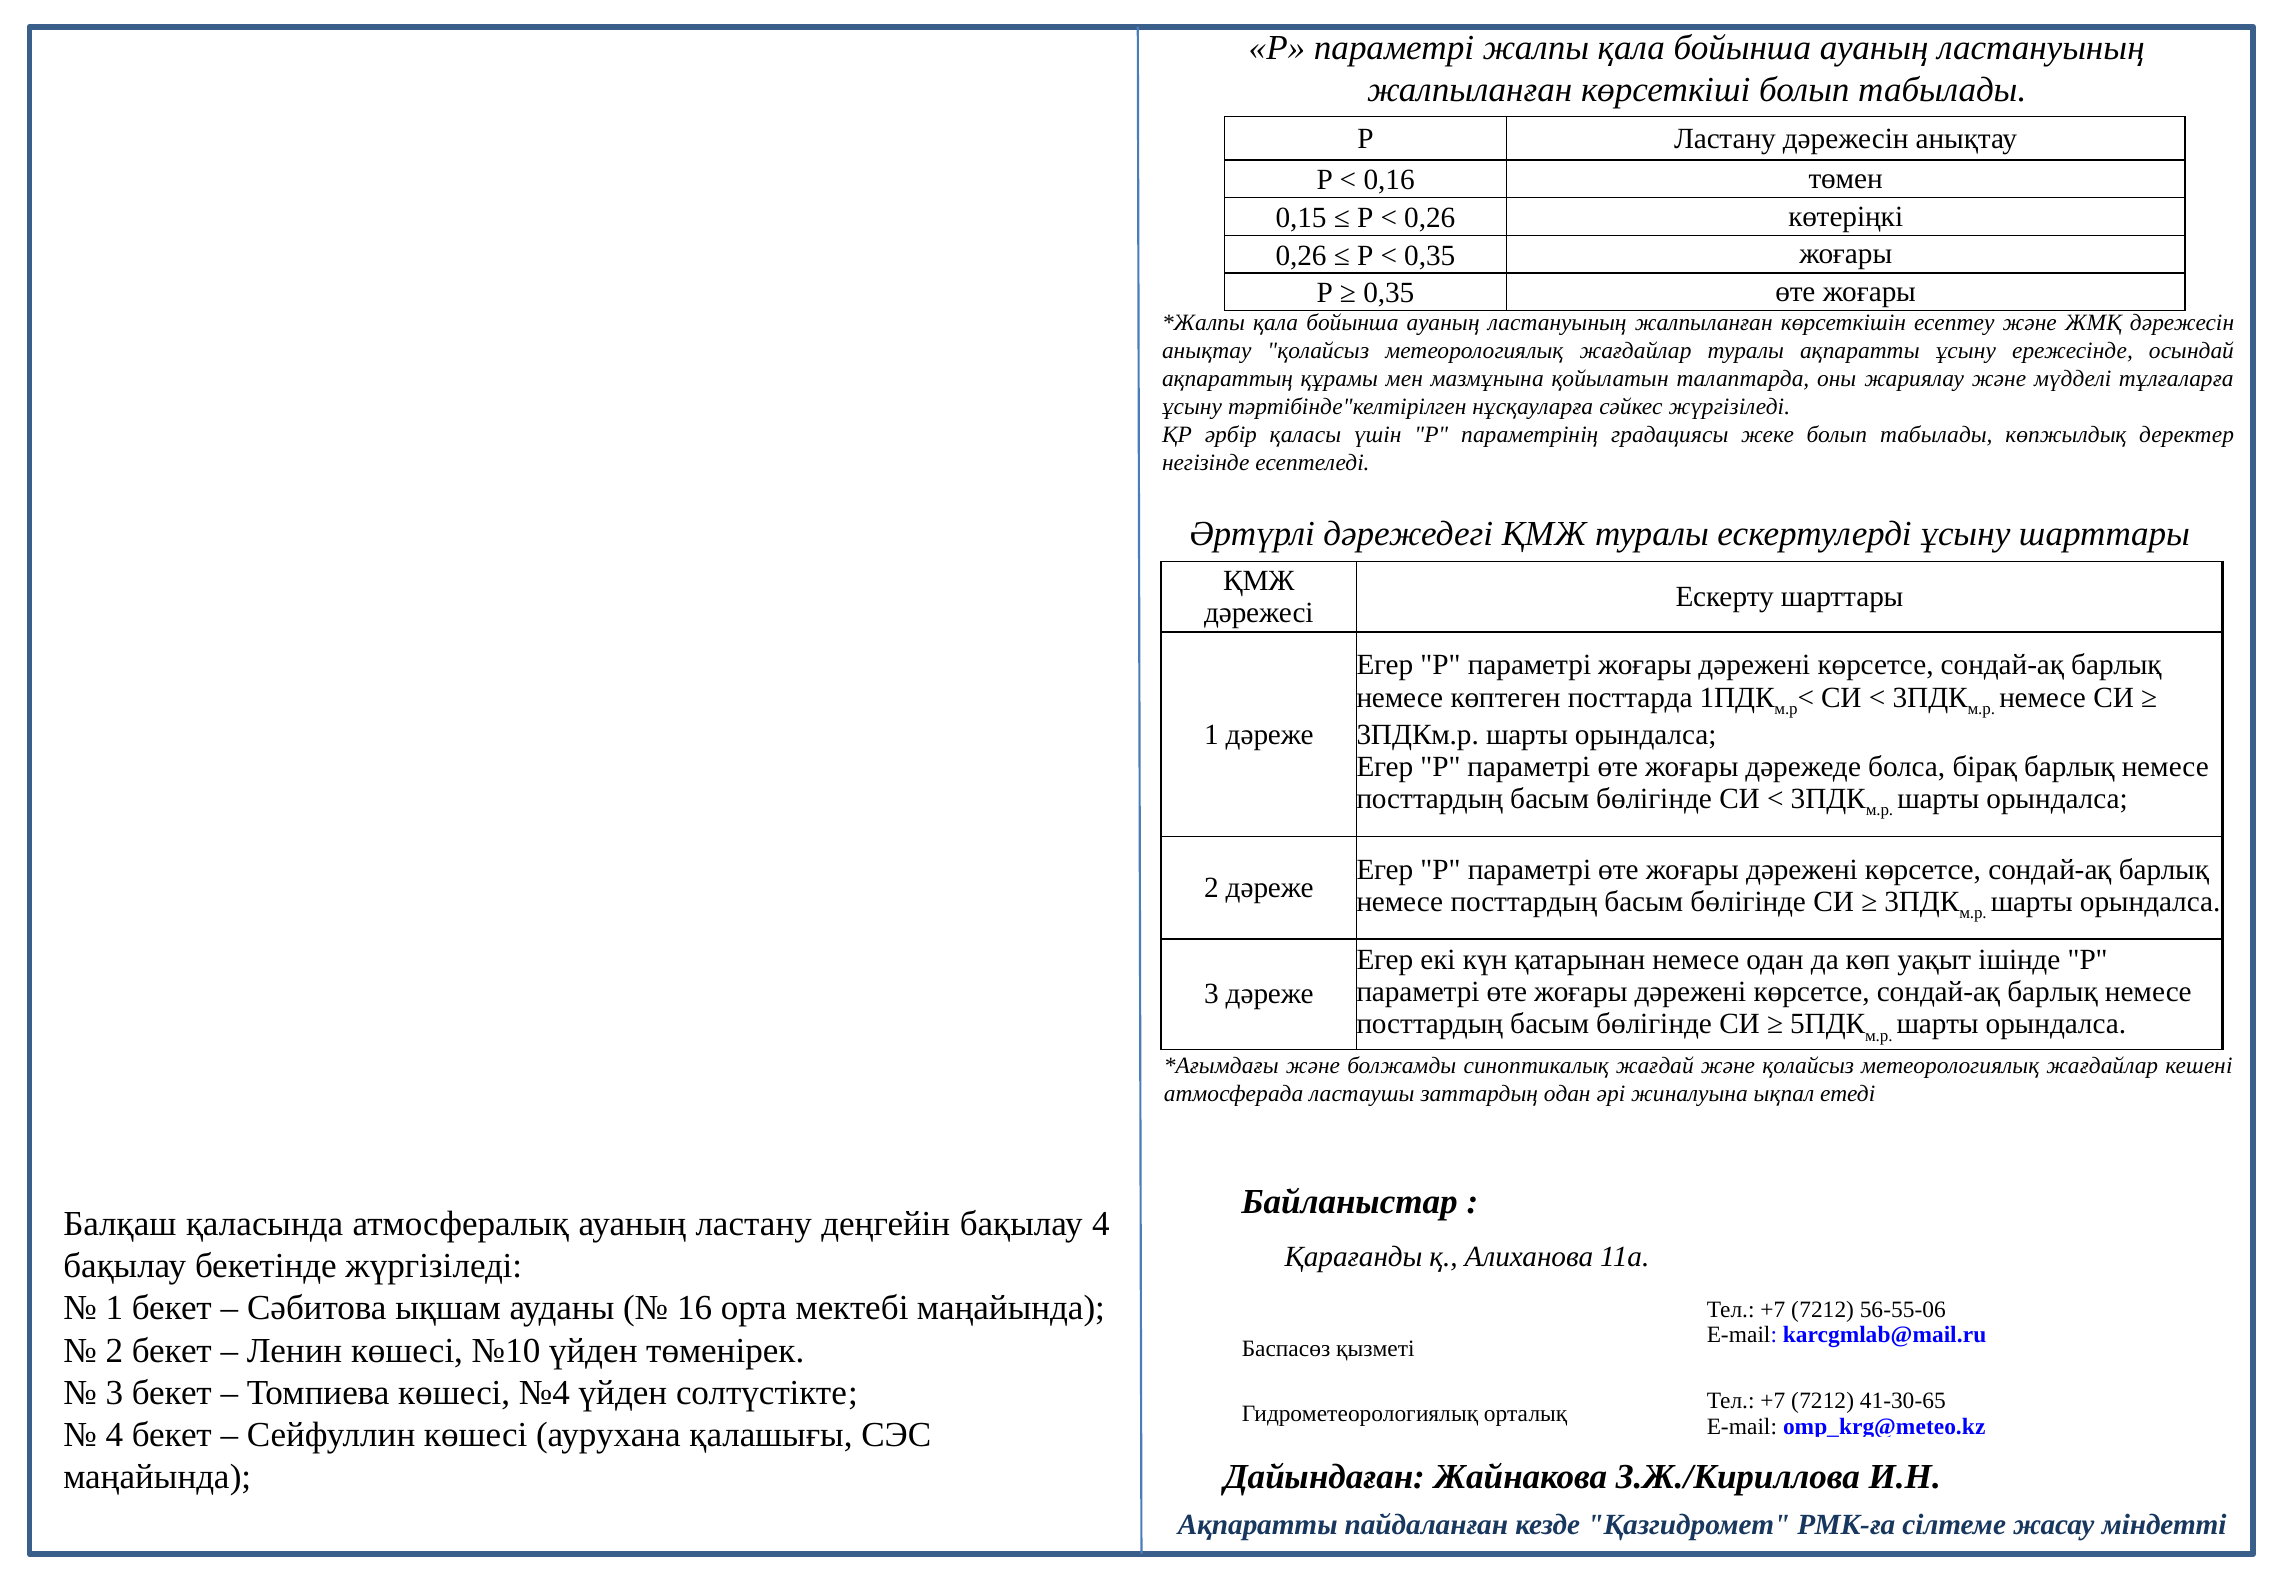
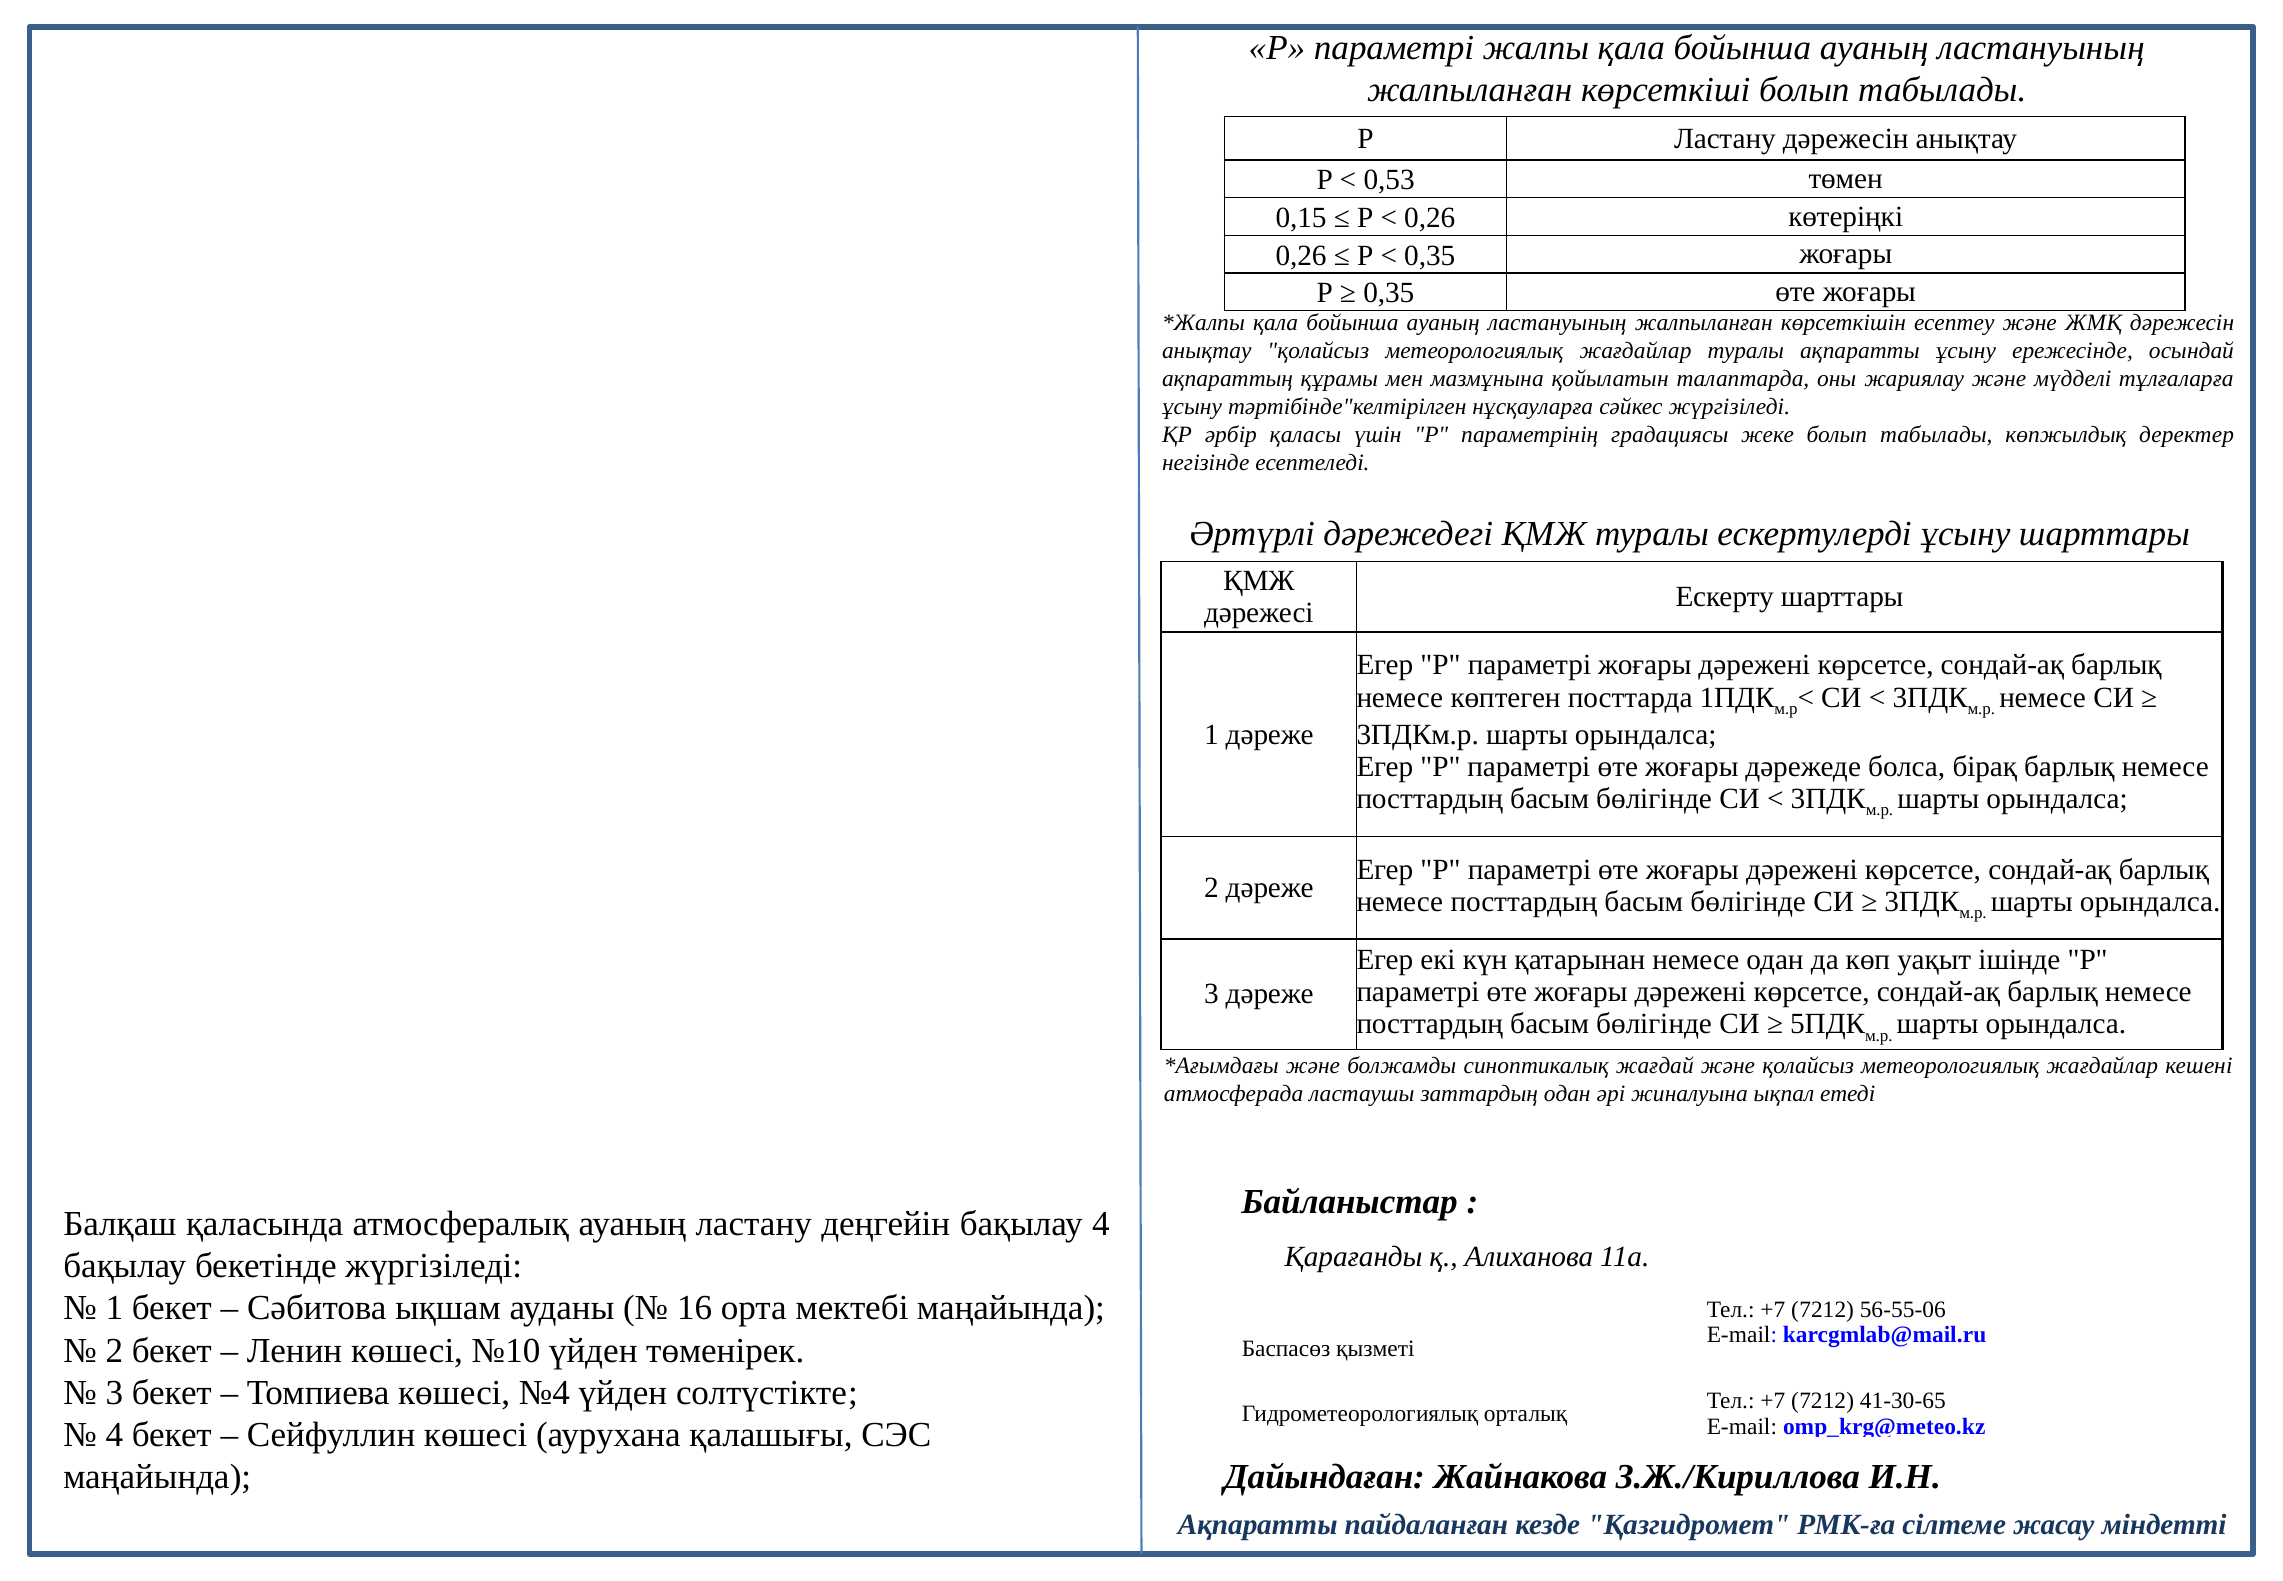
0,16: 0,16 -> 0,53 (1389, 180)
